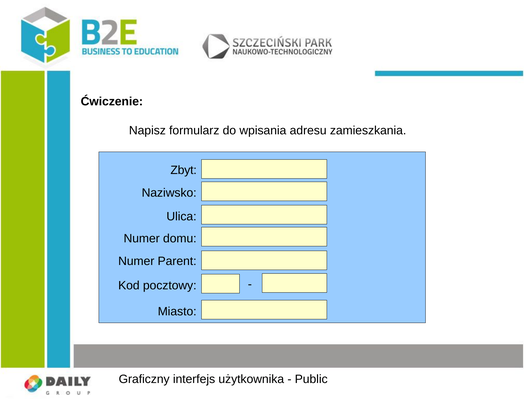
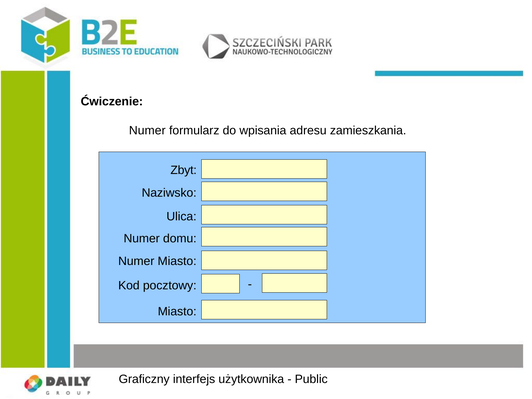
Napisz: Napisz -> Numer (147, 130)
Numer Parent: Parent -> Miasto (177, 261)
